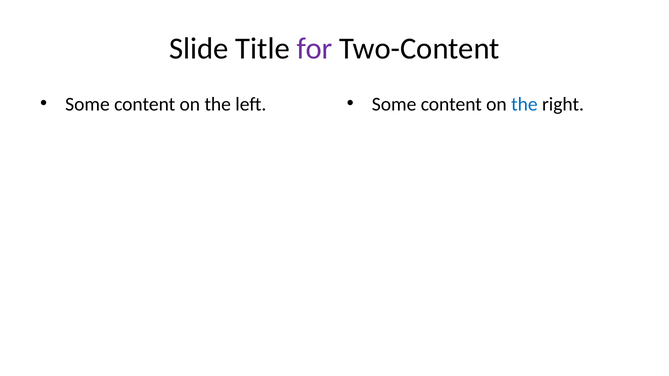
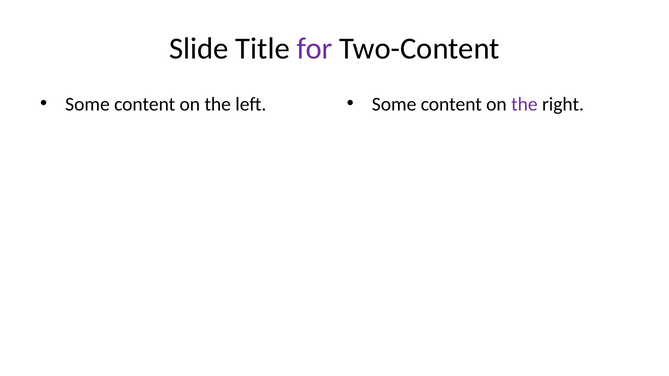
the colour: blue -> purple (524, 104)
